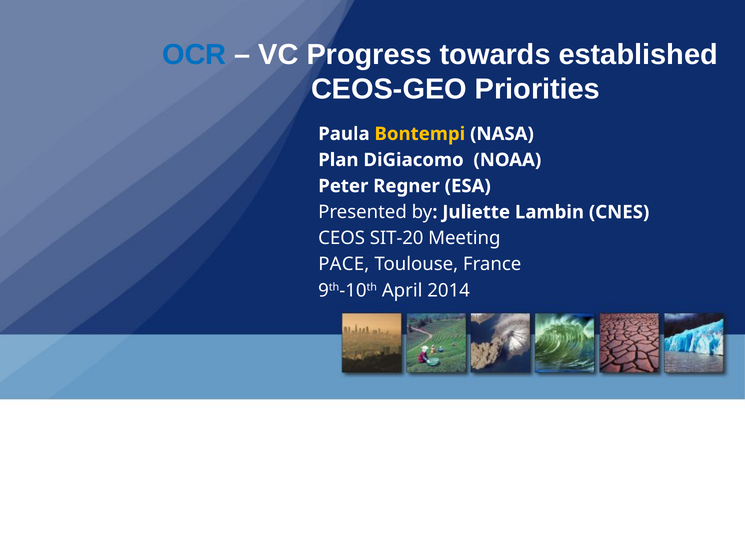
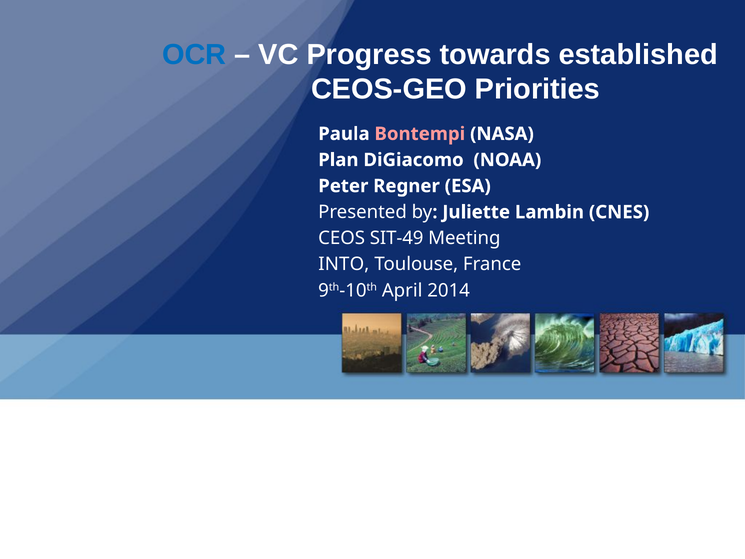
Bontempi colour: yellow -> pink (420, 134)
SIT-20: SIT-20 -> SIT-49 (397, 238)
PACE: PACE -> INTO (344, 264)
